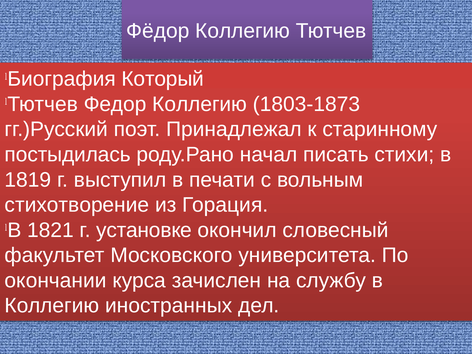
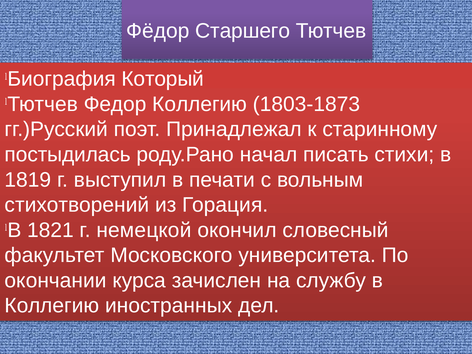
Фёдор Коллегию: Коллегию -> Старшего (243, 31)
стихотворение: стихотворение -> стихотворений (77, 205)
установке: установке -> немецкой (144, 230)
